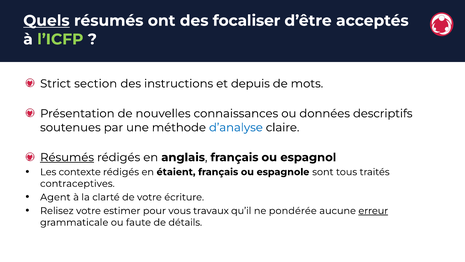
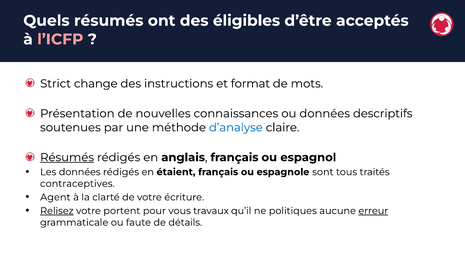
Quels underline: present -> none (46, 21)
focaliser: focaliser -> éligibles (246, 21)
l’ICFP colour: light green -> pink (60, 39)
section: section -> change (96, 83)
depuis: depuis -> format (250, 83)
Les contexte: contexte -> données (80, 172)
Relisez underline: none -> present (57, 210)
estimer: estimer -> portent (122, 210)
pondérée: pondérée -> politiques (293, 210)
